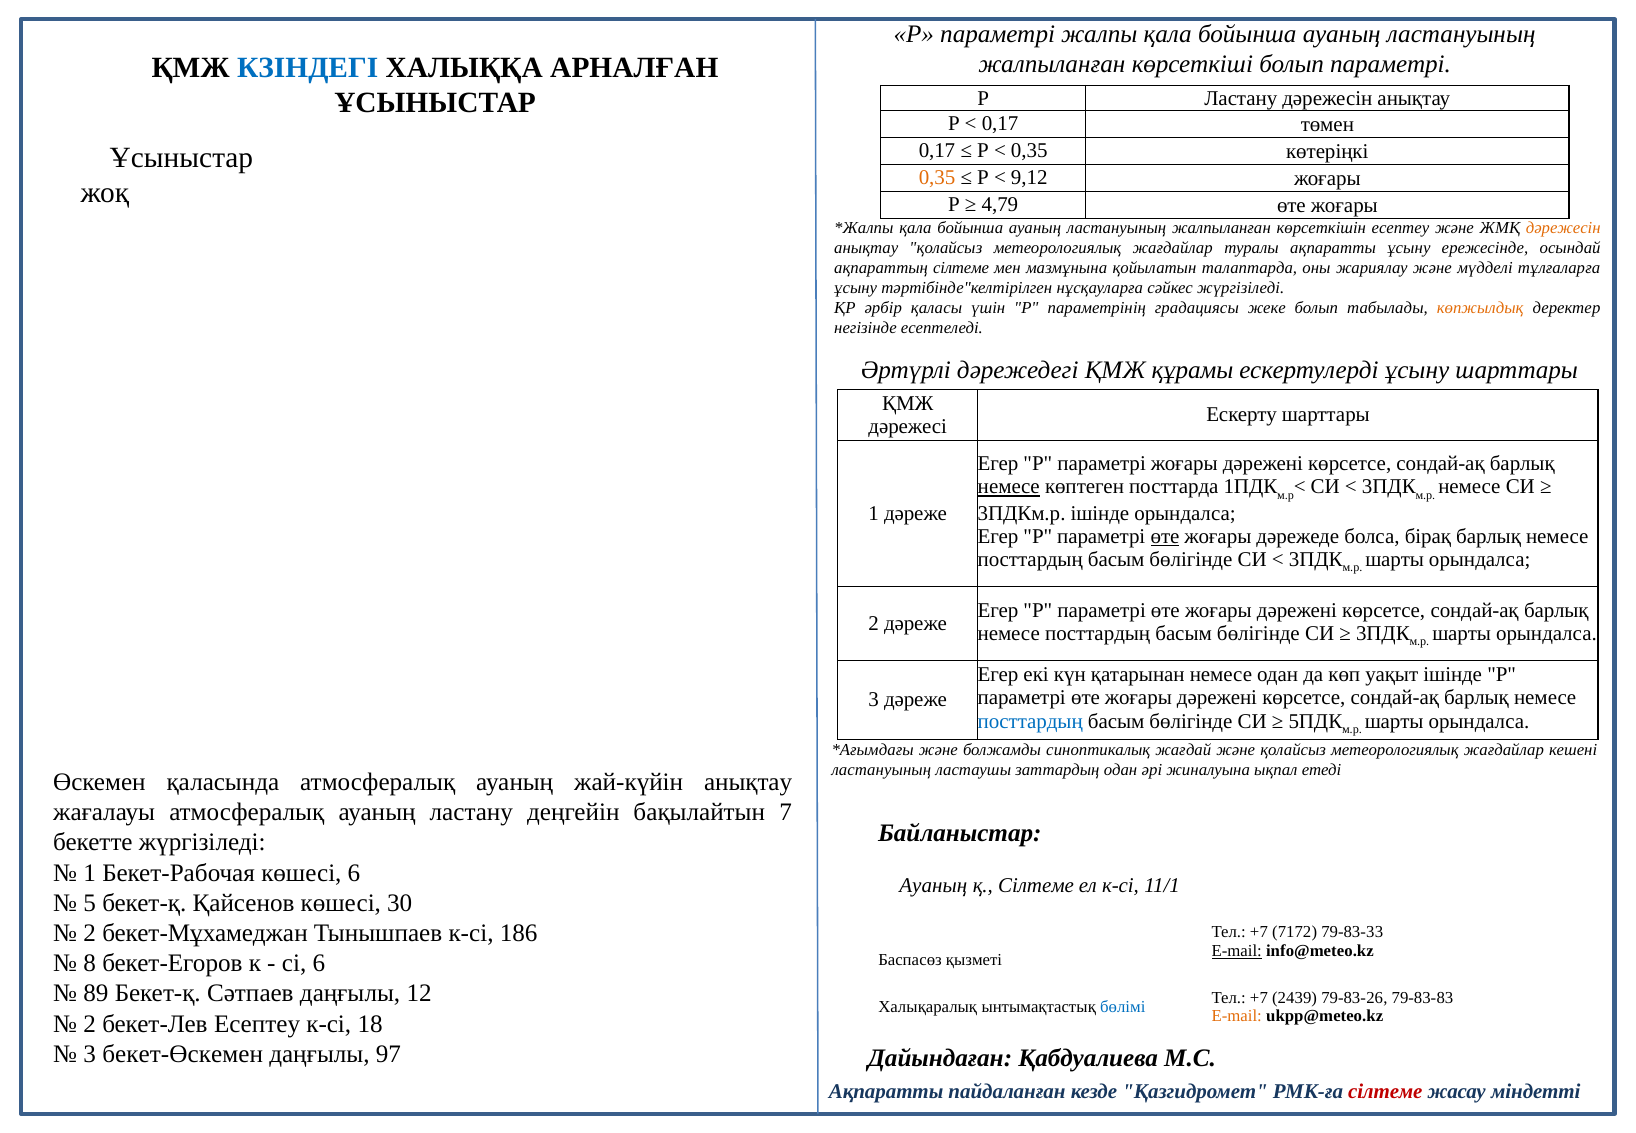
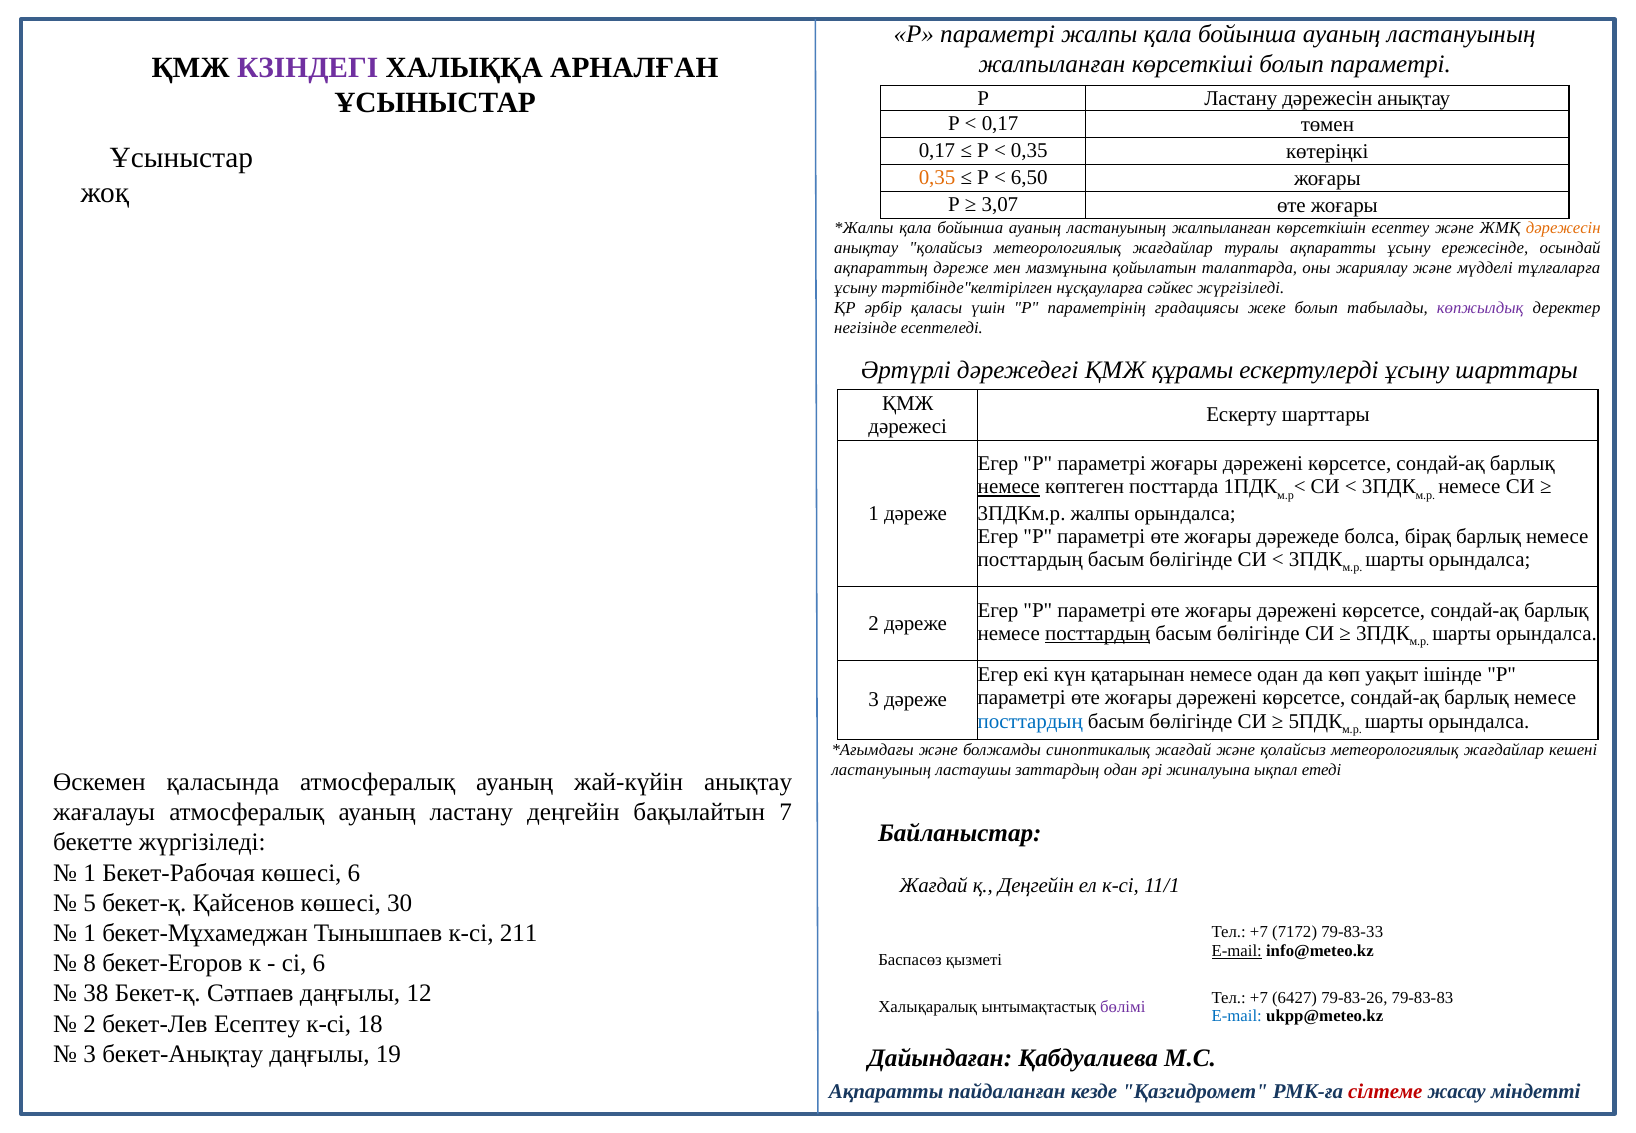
КЗІНДЕГІ colour: blue -> purple (308, 68)
9,12: 9,12 -> 6,50 (1029, 178)
4,79: 4,79 -> 3,07 (1000, 205)
ақпараттың сілтеме: сілтеме -> дәреже (961, 268)
көпжылдық colour: orange -> purple (1480, 308)
3ПДКм.р ішінде: ішінде -> жалпы (1100, 513)
өте underline: present -> none (1165, 536)
посттардың underline: none -> present (1098, 633)
Ауаның: Ауаның -> Жағдай (934, 885)
қ Сілтеме: Сілтеме -> Деңгейін (1036, 885)
2: 2 -> 1 (90, 933)
186: 186 -> 211 (519, 933)
89: 89 -> 38 (96, 993)
2439: 2439 -> 6427 (1295, 997)
бөлімі colour: blue -> purple (1123, 1007)
E-mail colour: orange -> blue (1237, 1016)
бекет-Өскемен: бекет-Өскемен -> бекет-Анықтау (183, 1054)
97: 97 -> 19 (388, 1054)
